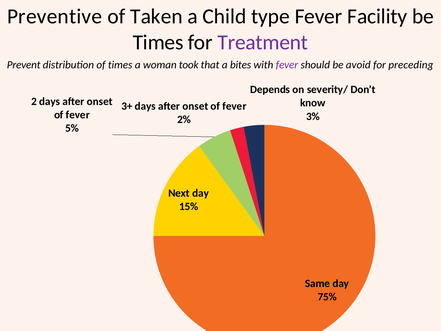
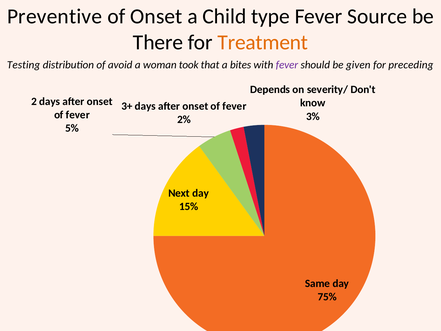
of Taken: Taken -> Onset (156, 17)
Facility: Facility -> Source (377, 17)
Times: Times -> There (158, 42)
Treatment colour: purple -> orange (263, 42)
Prevent: Prevent -> Testing (24, 65)
of times: times -> avoid (120, 65)
avoid: avoid -> given (358, 65)
